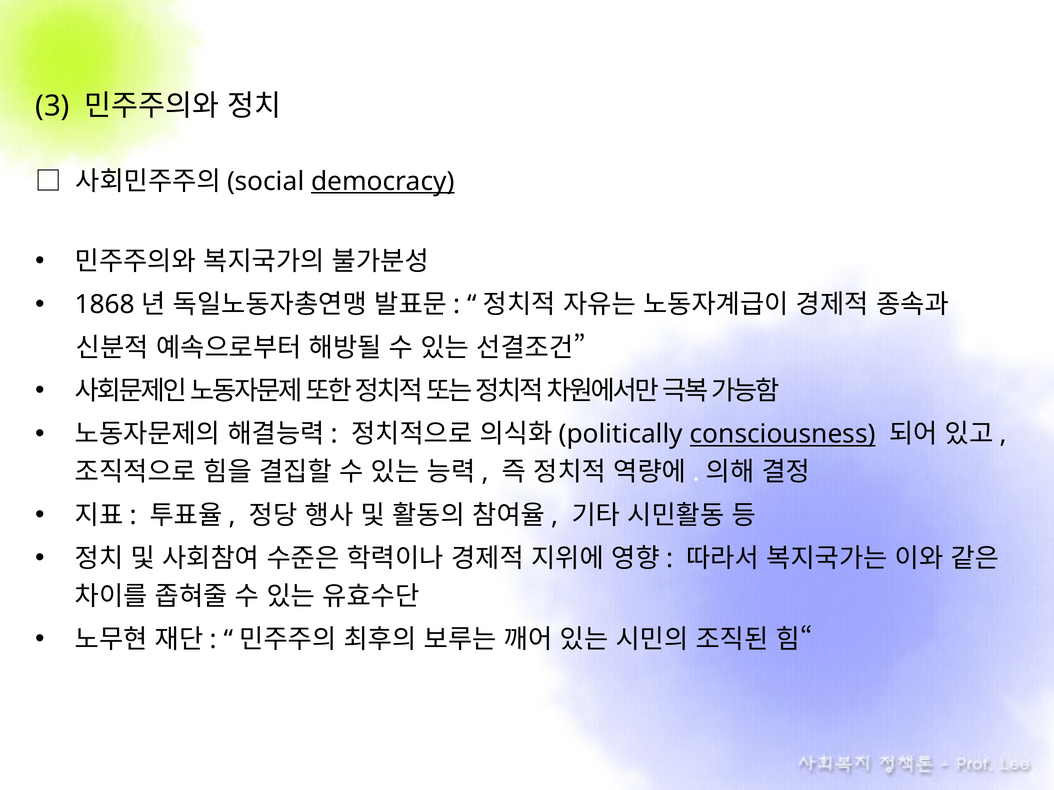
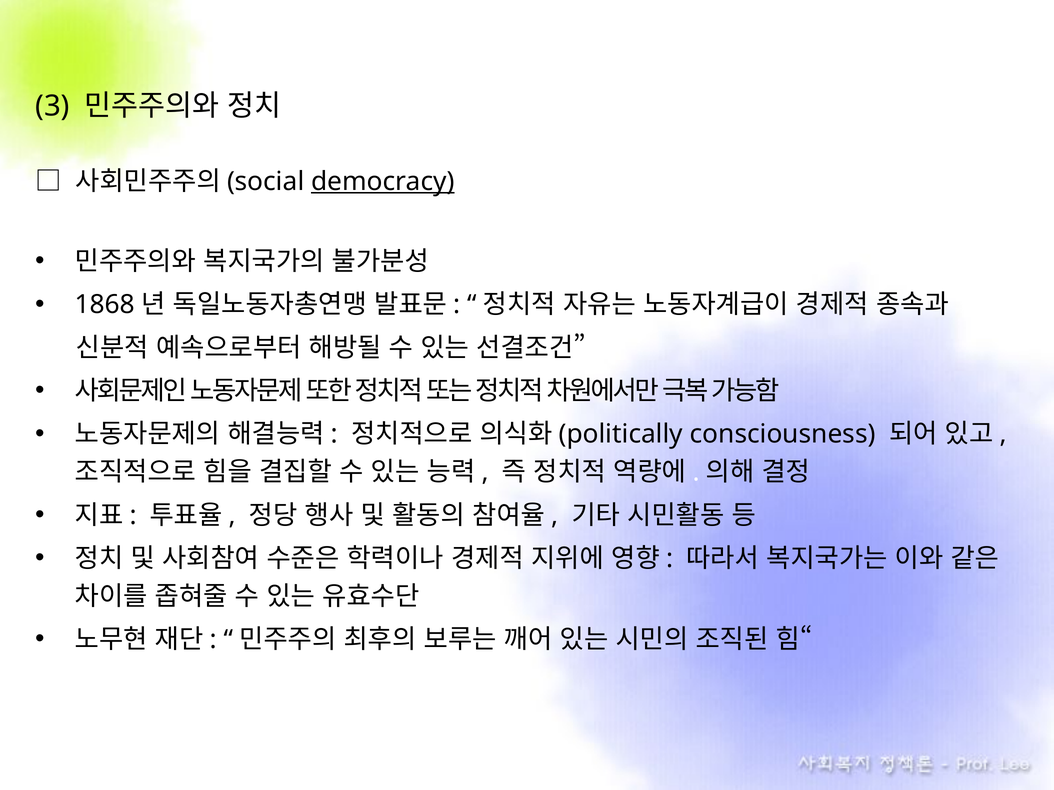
consciousness underline: present -> none (783, 435)
